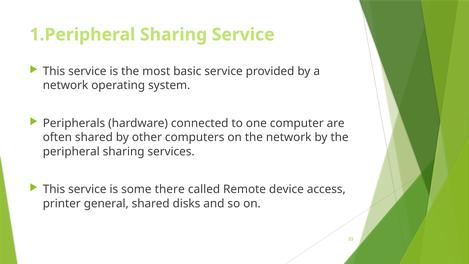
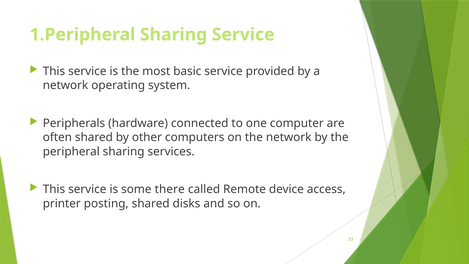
general: general -> posting (106, 203)
